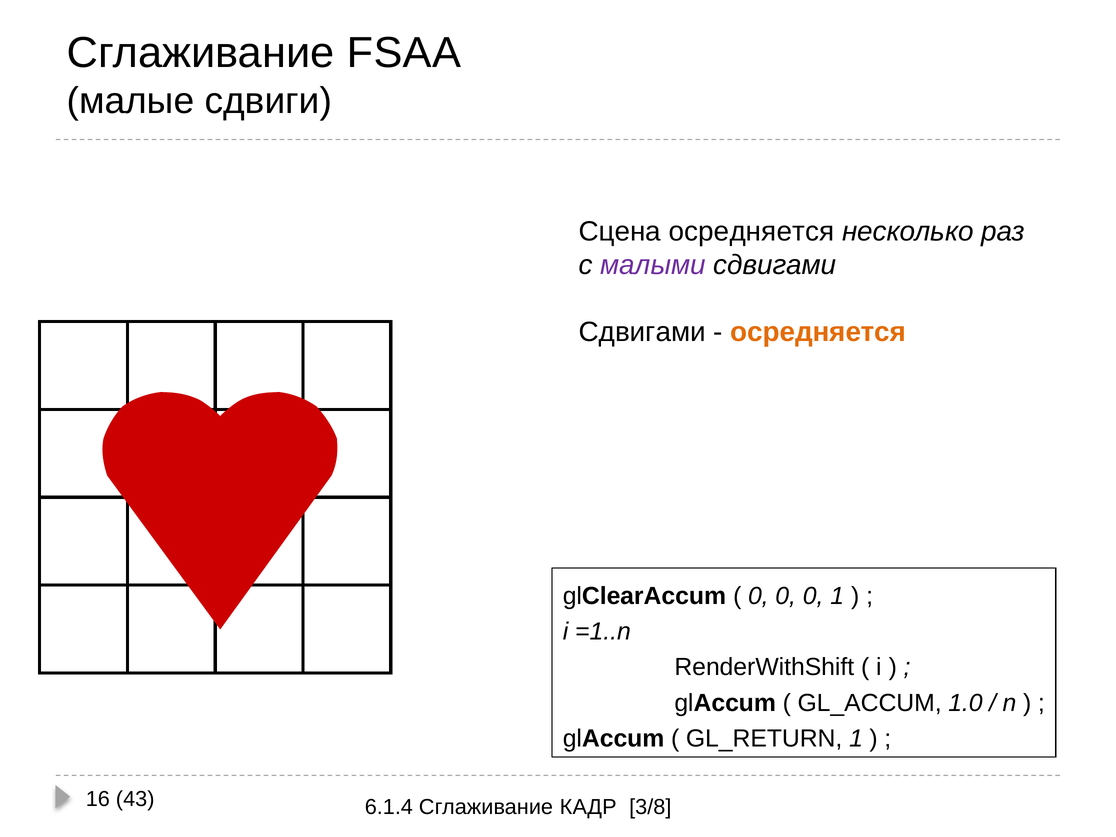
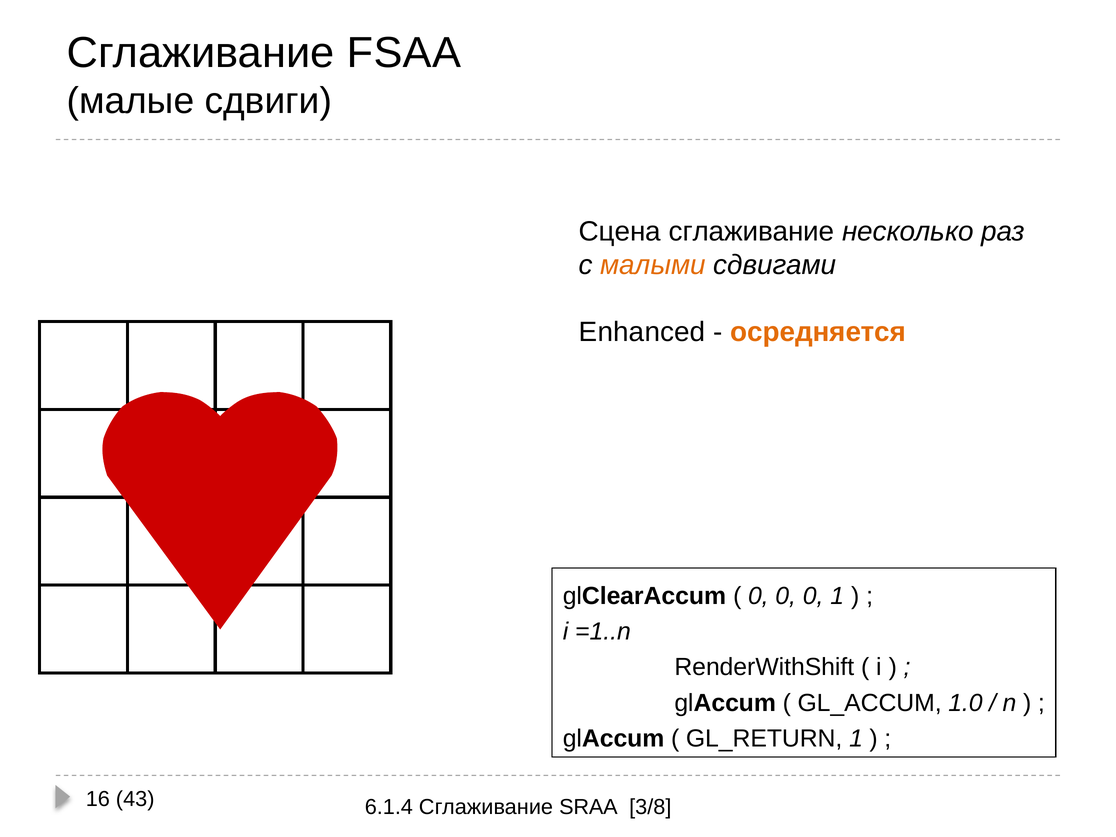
Сцена осредняется: осредняется -> сглаживание (752, 232)
малыми colour: purple -> orange (653, 265)
Сдвигами: Сдвигами -> Enhanced (642, 332)
КАДР: КАДР -> SRAA (588, 807)
